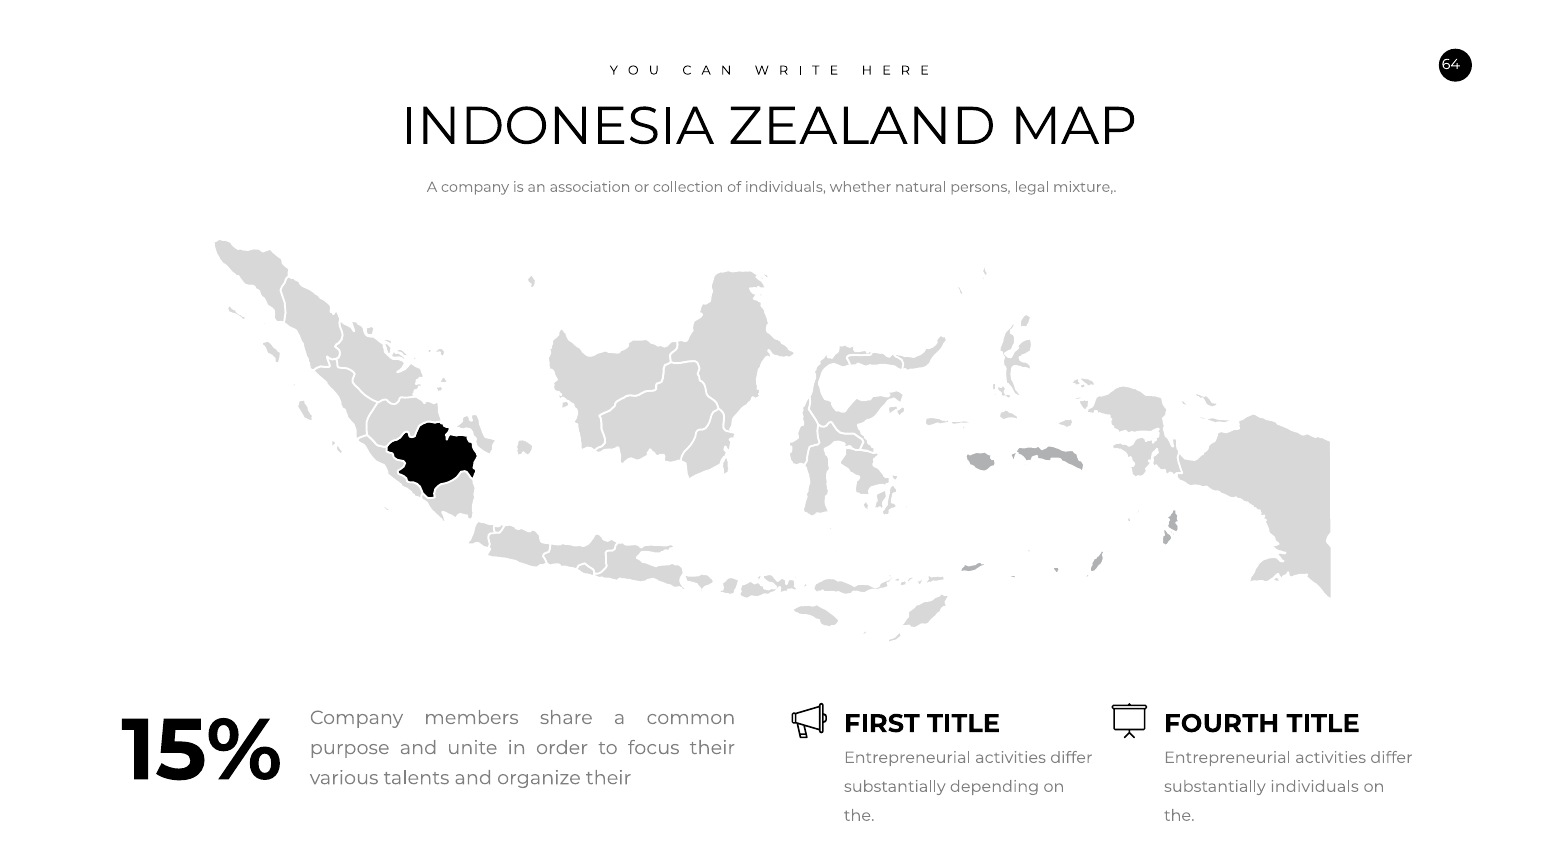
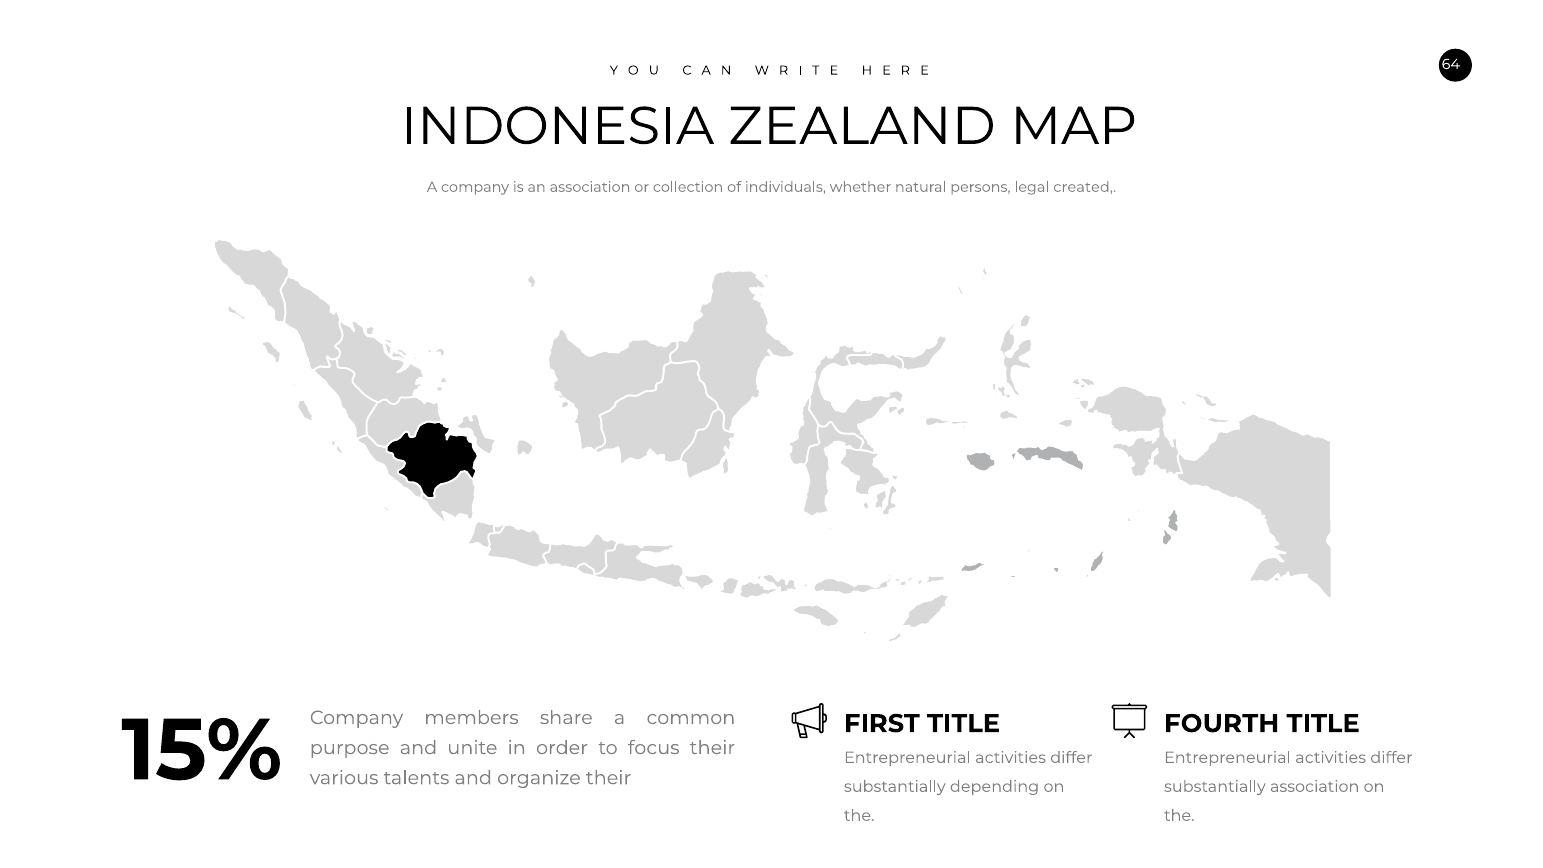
mixture: mixture -> created (1085, 187)
substantially individuals: individuals -> association (1315, 787)
